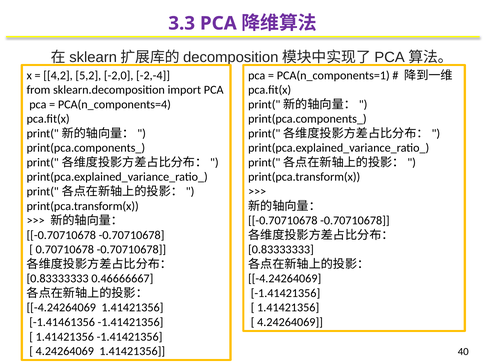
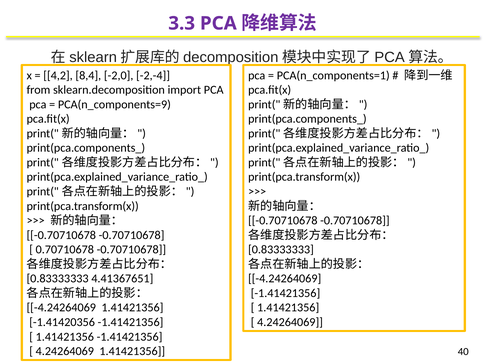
5,2: 5,2 -> 8,4 (88, 76)
PCA(n_components=4: PCA(n_components=4 -> PCA(n_components=9 (114, 105)
0.46666667: 0.46666667 -> 4.41367651 (122, 279)
-1.41461356: -1.41461356 -> -1.41420356 (62, 323)
